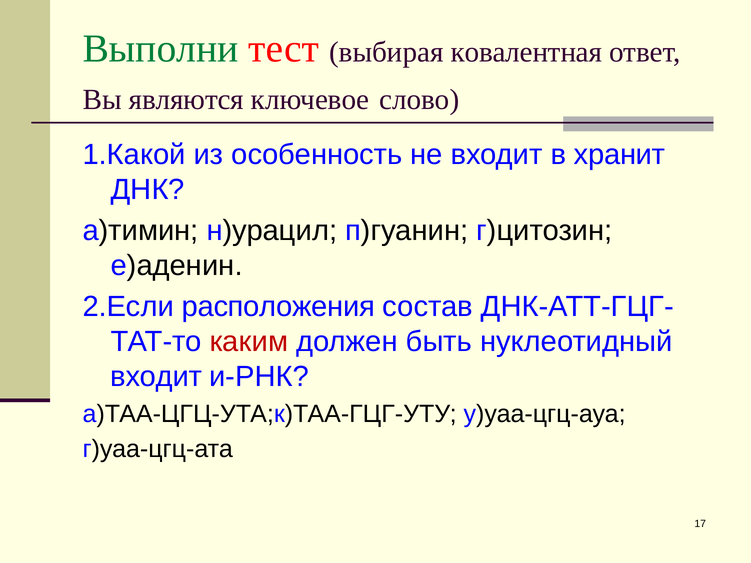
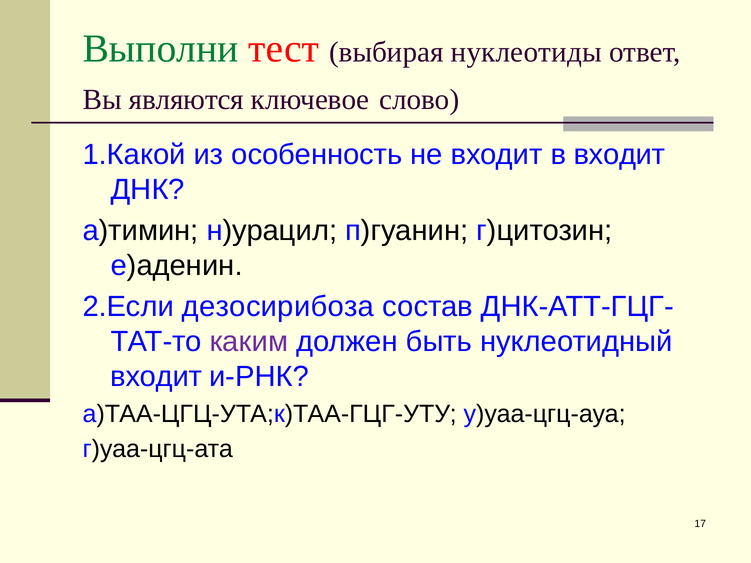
ковалентная: ковалентная -> нуклеотиды (526, 52)
в хранит: хранит -> входит (620, 155)
расположения: расположения -> дезосирибоза (278, 307)
каким colour: red -> purple (249, 342)
